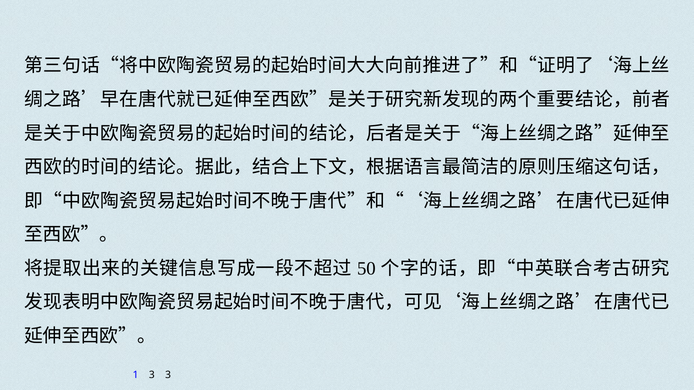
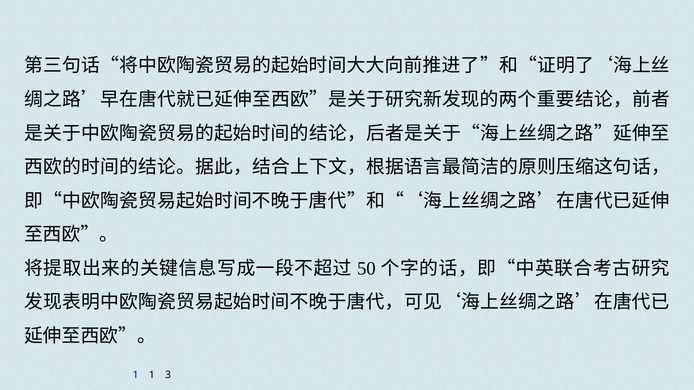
1 3: 3 -> 1 (152, 375)
